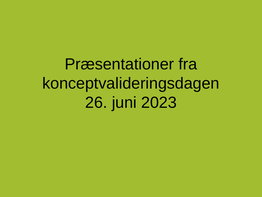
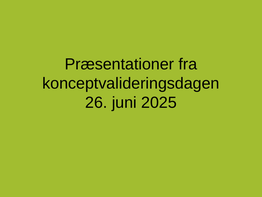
2023: 2023 -> 2025 (159, 102)
